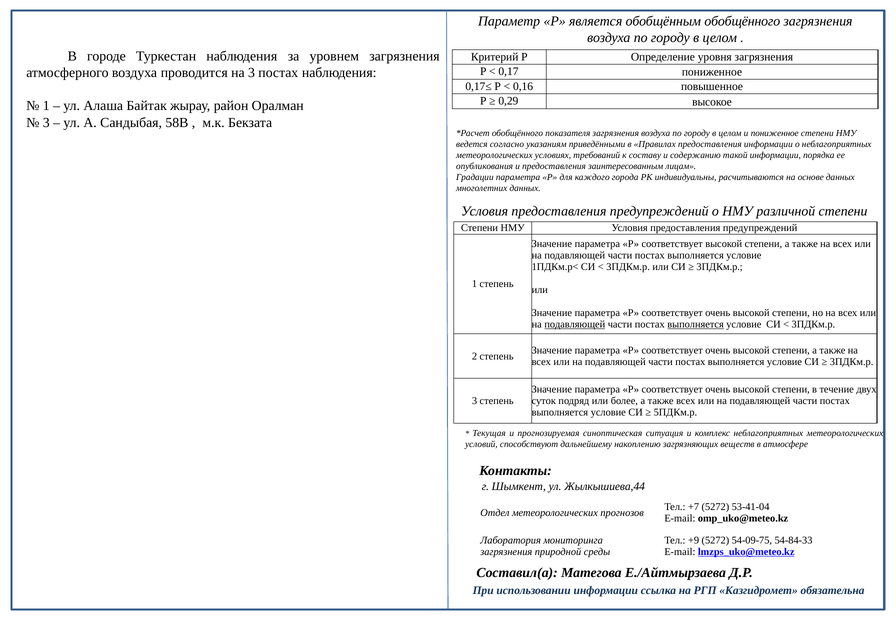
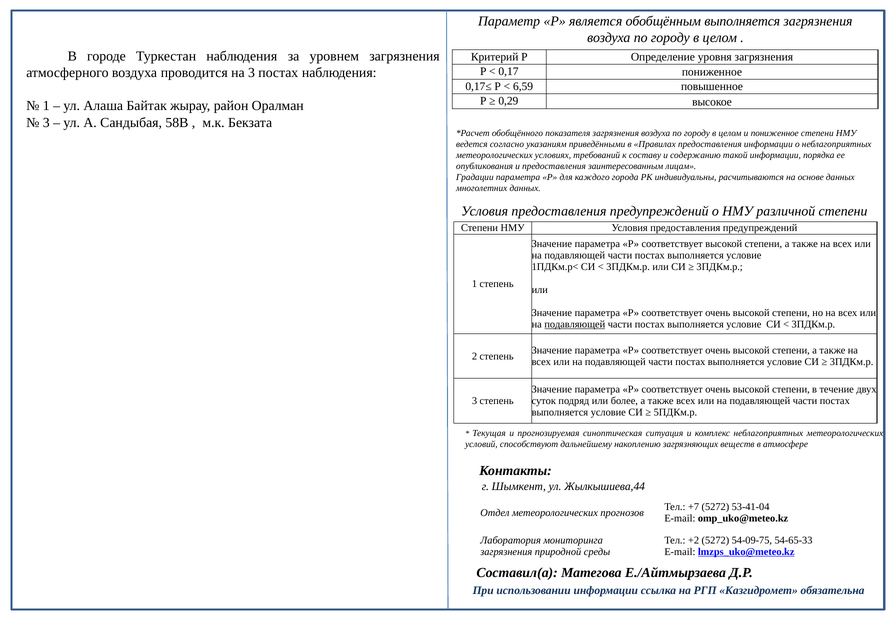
обобщённым обобщённого: обобщённого -> выполняется (742, 21)
0,16: 0,16 -> 6,59 (523, 86)
выполняется underline: present -> none (696, 324)
+9: +9 -> +2 (694, 540)
54-84-33: 54-84-33 -> 54-65-33 (794, 540)
